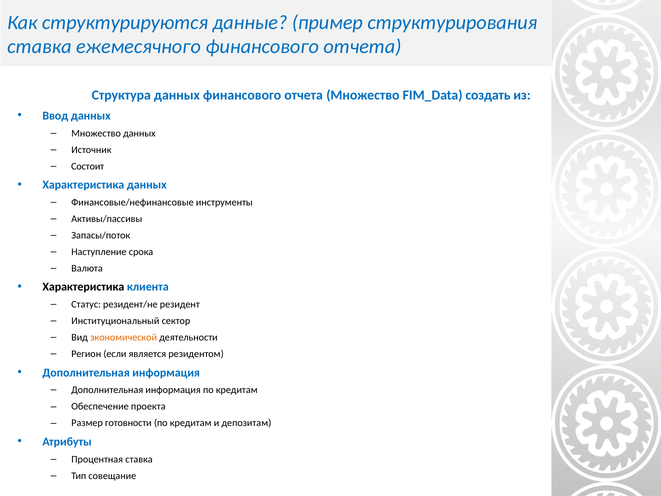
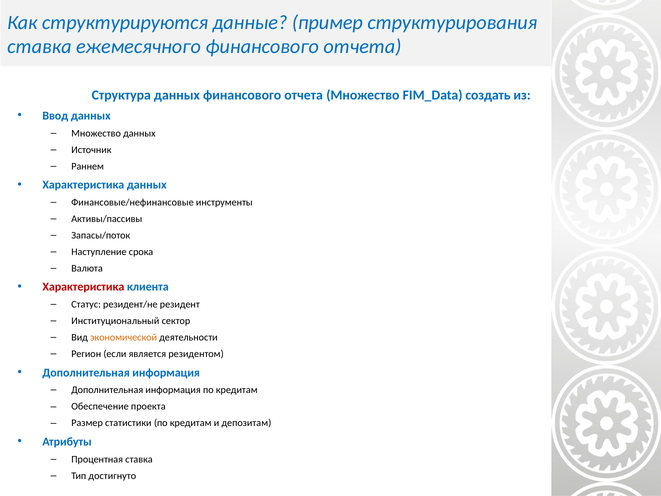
Состоит: Состоит -> Раннем (88, 166)
Характеристика colour: black -> red (83, 287)
готовности: готовности -> статистики (128, 423)
совещание: совещание -> достигнуто (112, 475)
